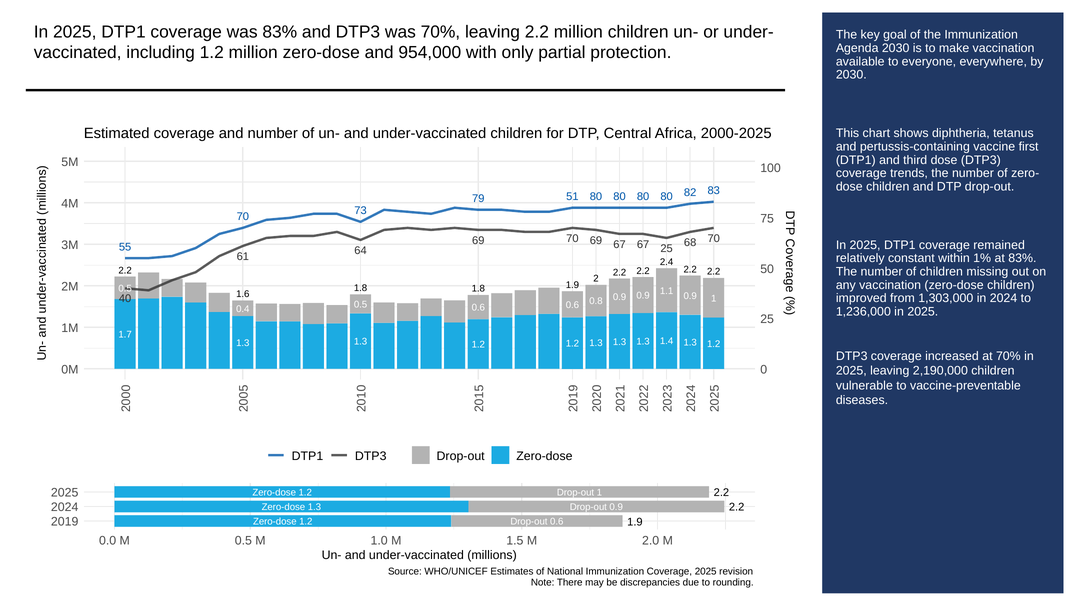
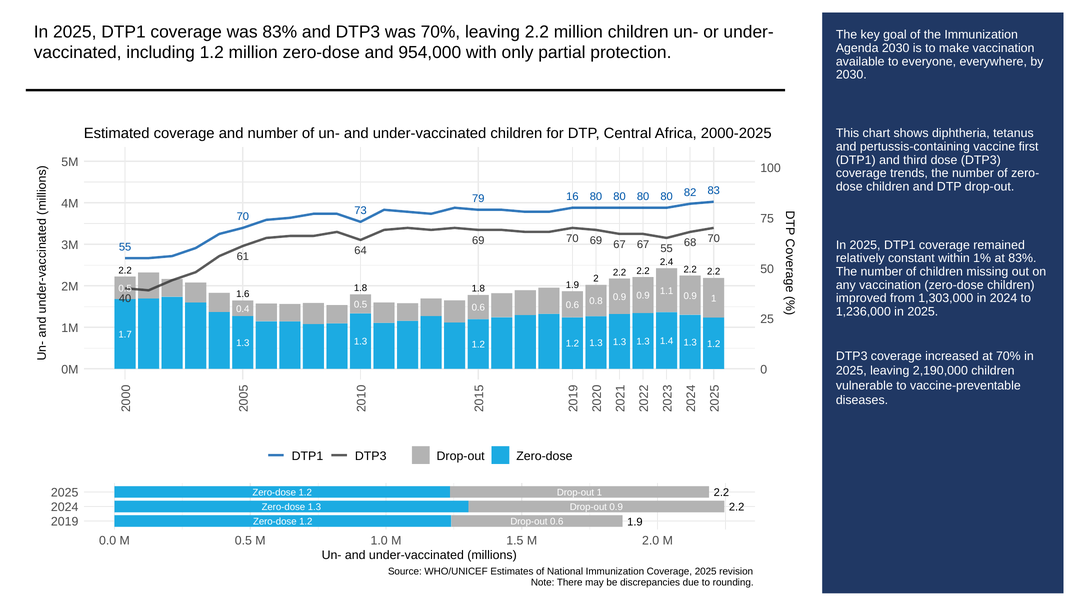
51: 51 -> 16 (572, 197)
67 25: 25 -> 55 (667, 248)
